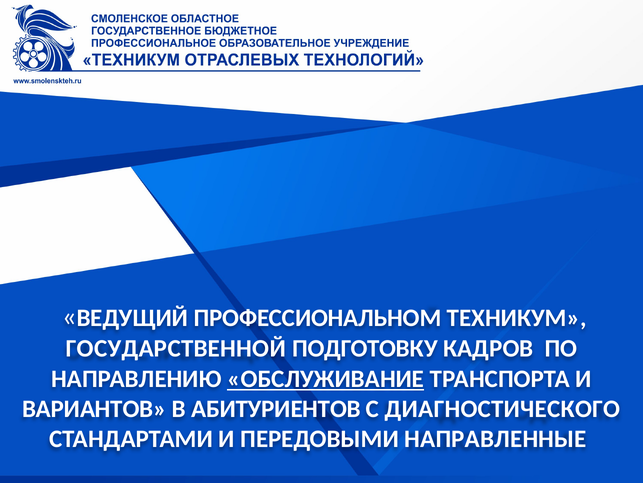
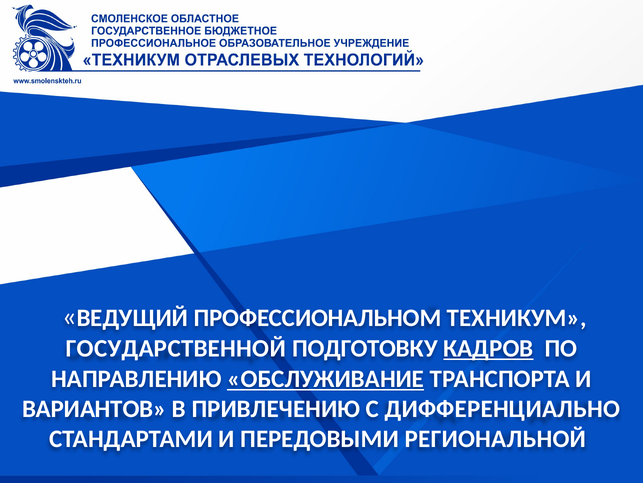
КАДРОВ underline: none -> present (488, 348)
АБИТУРИЕНТОВ: АБИТУРИЕНТОВ -> ПРИВЛЕЧЕНИЮ (276, 408)
ДИАГНОСТИЧЕСКОГО: ДИАГНОСТИЧЕСКОГО -> ДИФФЕРЕНЦИАЛЬНО (502, 408)
НАПРАВЛЕННЫЕ: НАПРАВЛЕННЫЕ -> РЕГИОНАЛЬНОЙ (495, 438)
